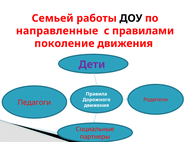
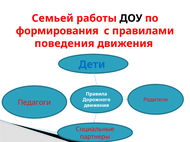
направленные: направленные -> формирования (57, 31)
поколение: поколение -> поведения (64, 44)
Дети colour: purple -> blue (92, 65)
